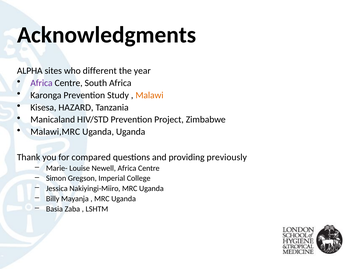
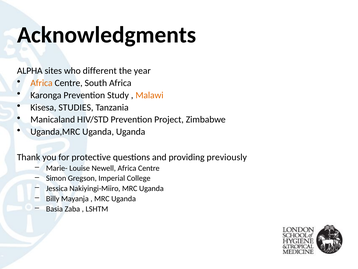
Africa colour: purple -> orange (41, 83)
HAZARD: HAZARD -> STUDIES (76, 107)
Malawi,MRC: Malawi,MRC -> Uganda,MRC (55, 132)
compared: compared -> protective (91, 157)
